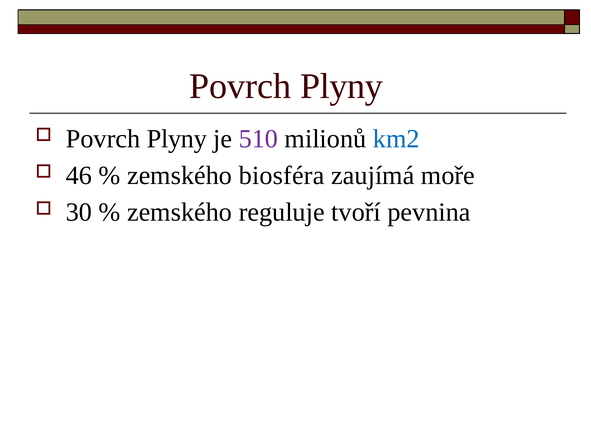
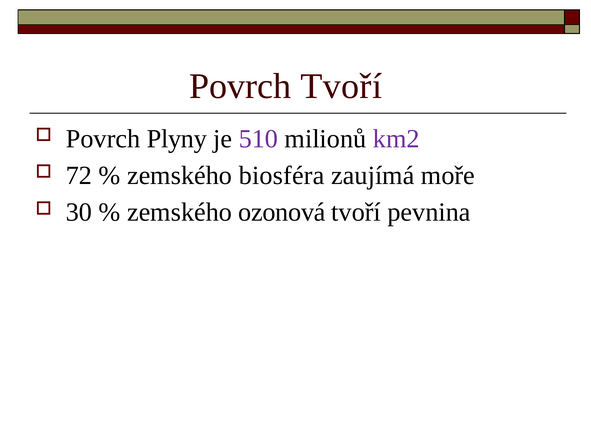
Plyny: Plyny -> Tvoří (341, 86)
km2 colour: blue -> purple (396, 139)
46: 46 -> 72 (79, 176)
reguluje: reguluje -> ozonová (282, 212)
